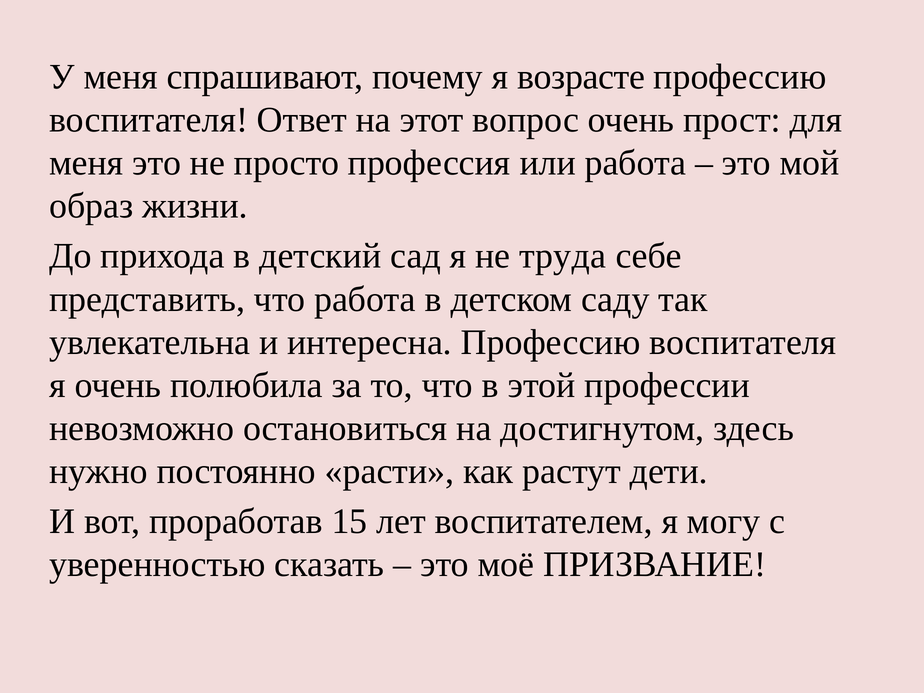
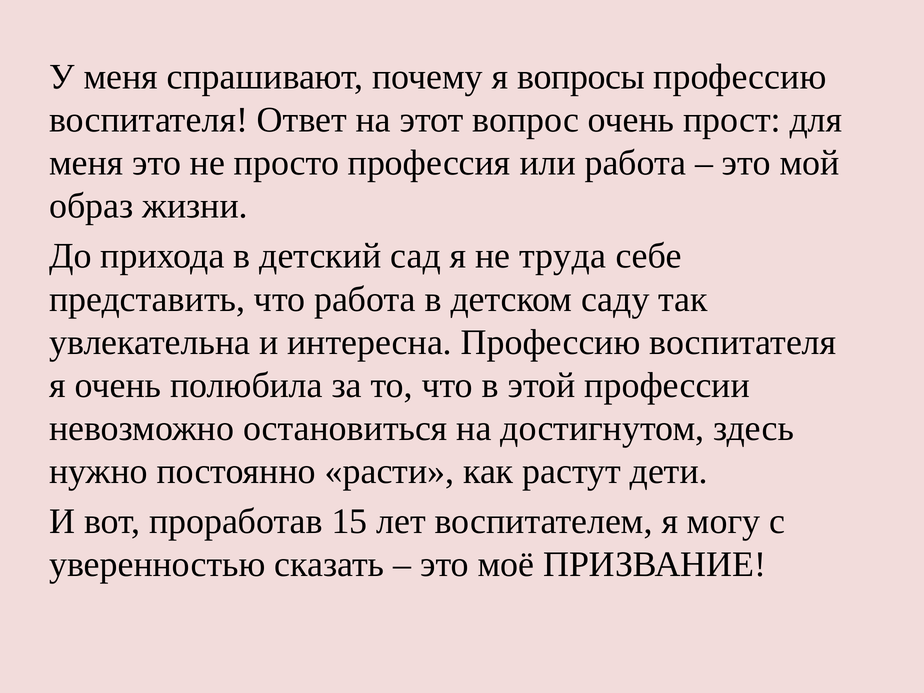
возрасте: возрасте -> вопросы (581, 77)
